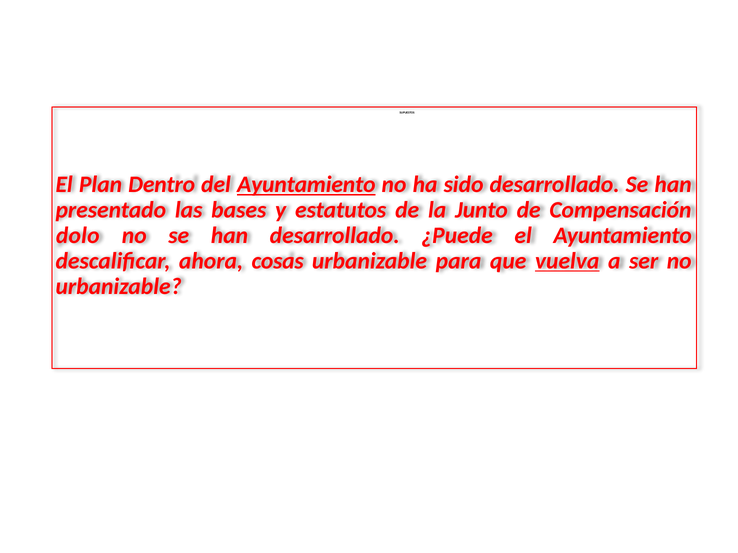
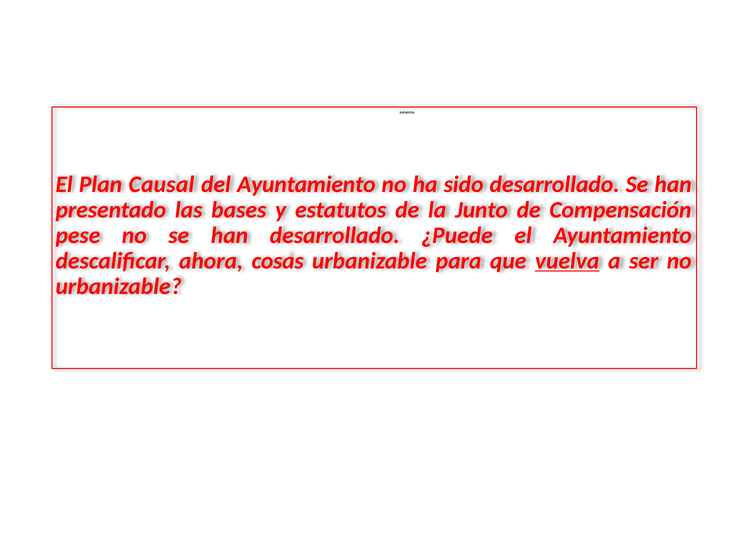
Dentro: Dentro -> Causal (161, 185)
Ayuntamiento underline: present -> none (306, 185)
dolo: dolo -> pese (78, 236)
